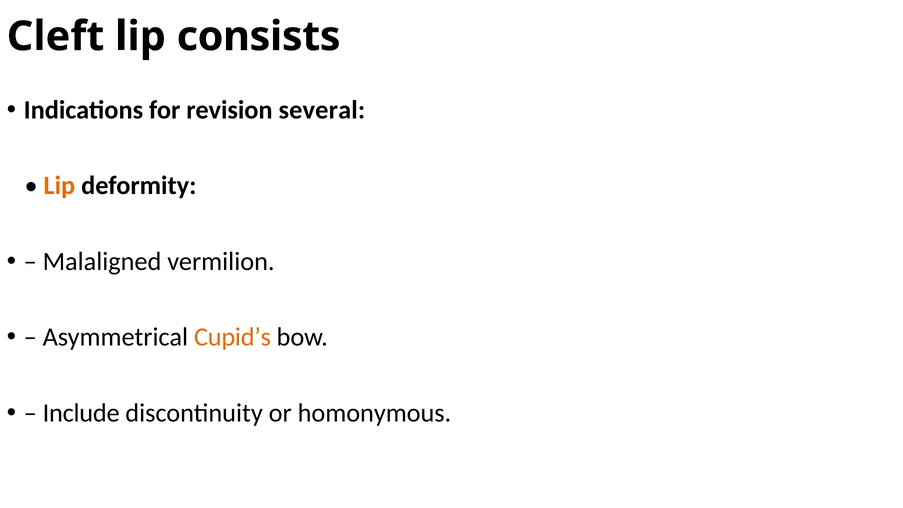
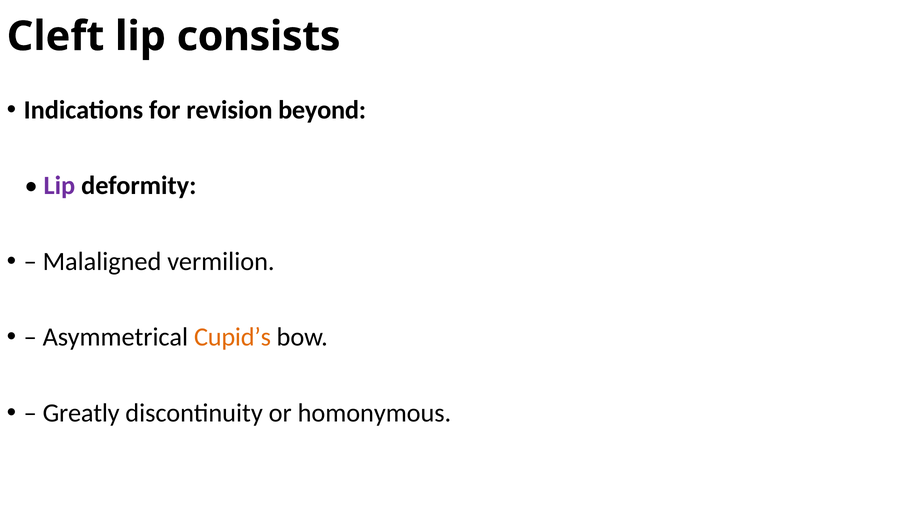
several: several -> beyond (322, 110)
Lip colour: orange -> purple (59, 186)
Include: Include -> Greatly (81, 413)
